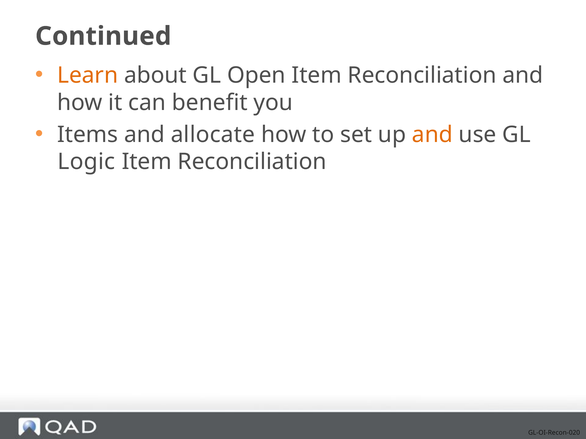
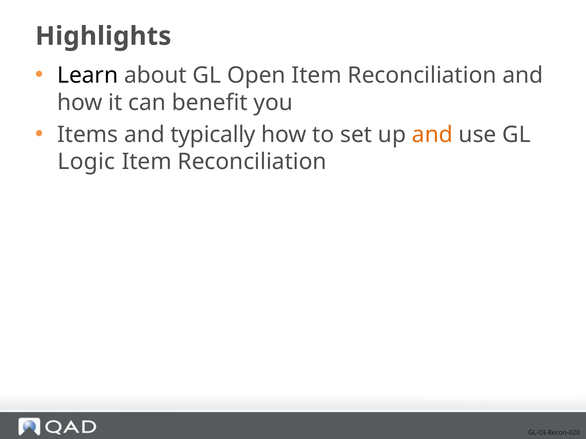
Continued: Continued -> Highlights (103, 36)
Learn colour: orange -> black (88, 75)
allocate: allocate -> typically (213, 135)
